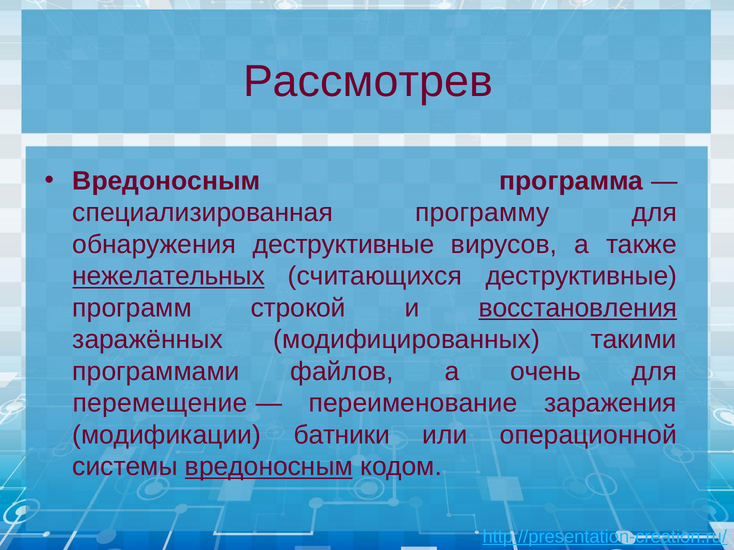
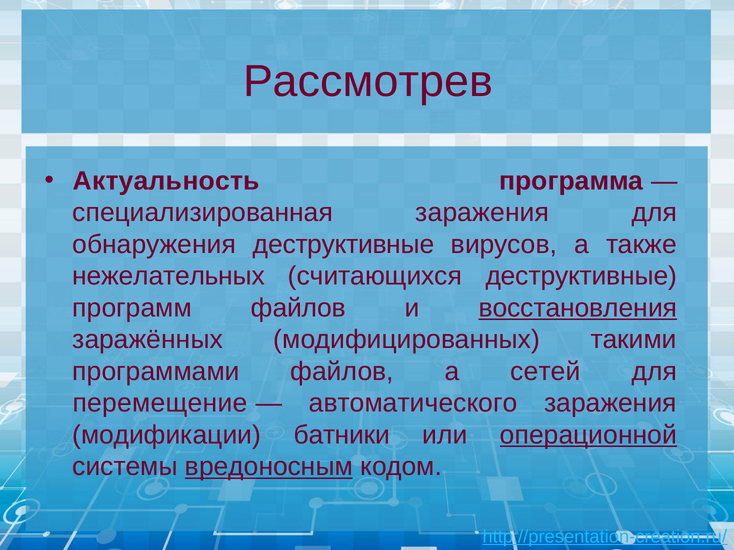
Вредоносным: Вредоносным -> Актуальность (166, 181)
специализированная программу: программу -> заражения (482, 213)
нежелательных underline: present -> none (169, 276)
программ строкой: строкой -> файлов (298, 308)
очень: очень -> сетей (545, 372)
переименование: переименование -> автоматического (413, 404)
операционной underline: none -> present (588, 435)
